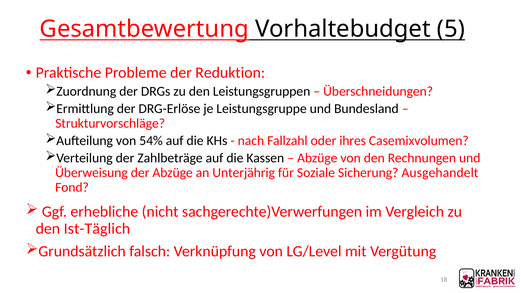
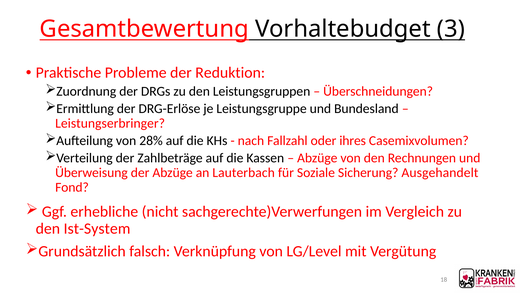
5: 5 -> 3 (451, 29)
Strukturvorschläge: Strukturvorschläge -> Leistungserbringer (110, 123)
54%: 54% -> 28% (151, 141)
Unterjährig: Unterjährig -> Lauterbach (244, 173)
Ist-Täglich: Ist-Täglich -> Ist-System (97, 229)
